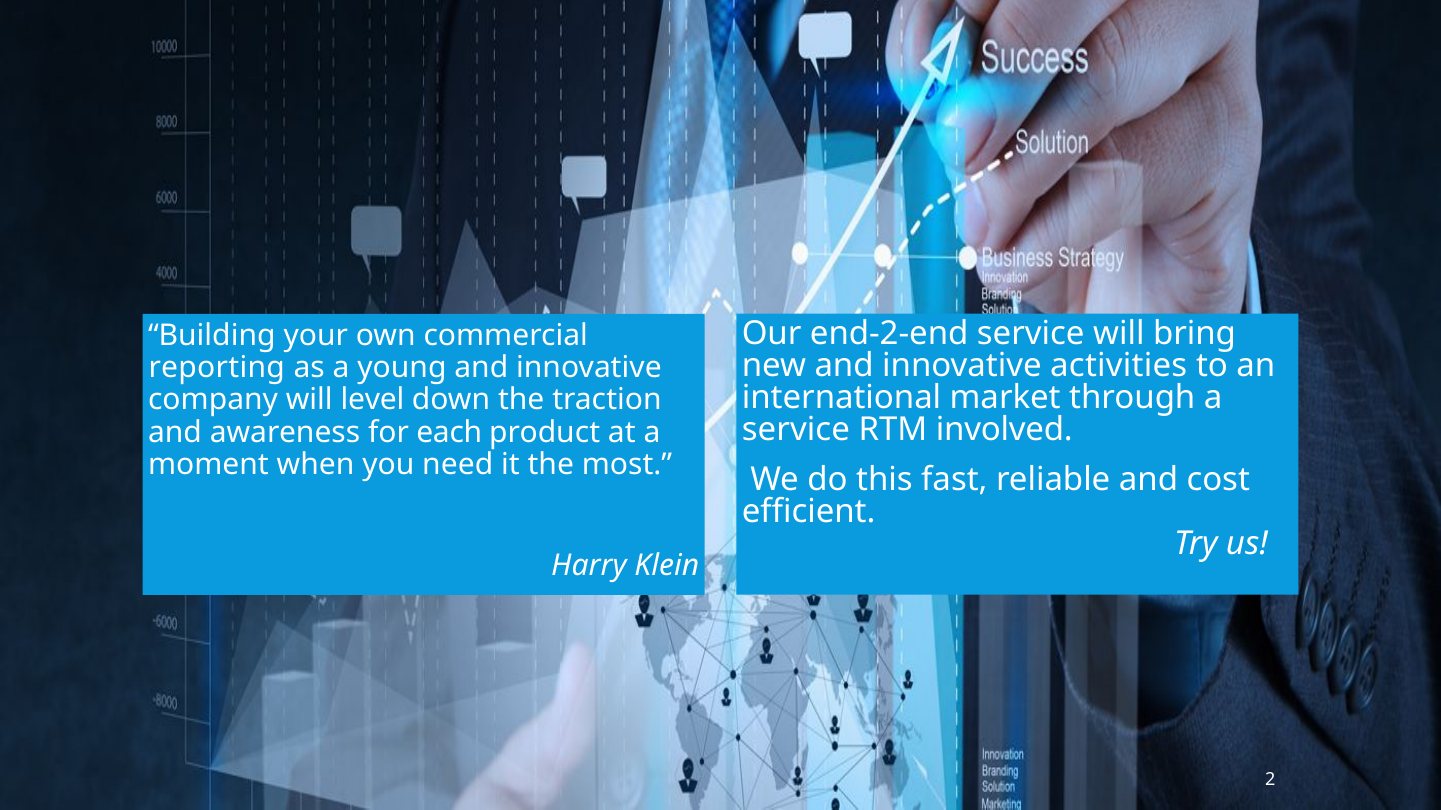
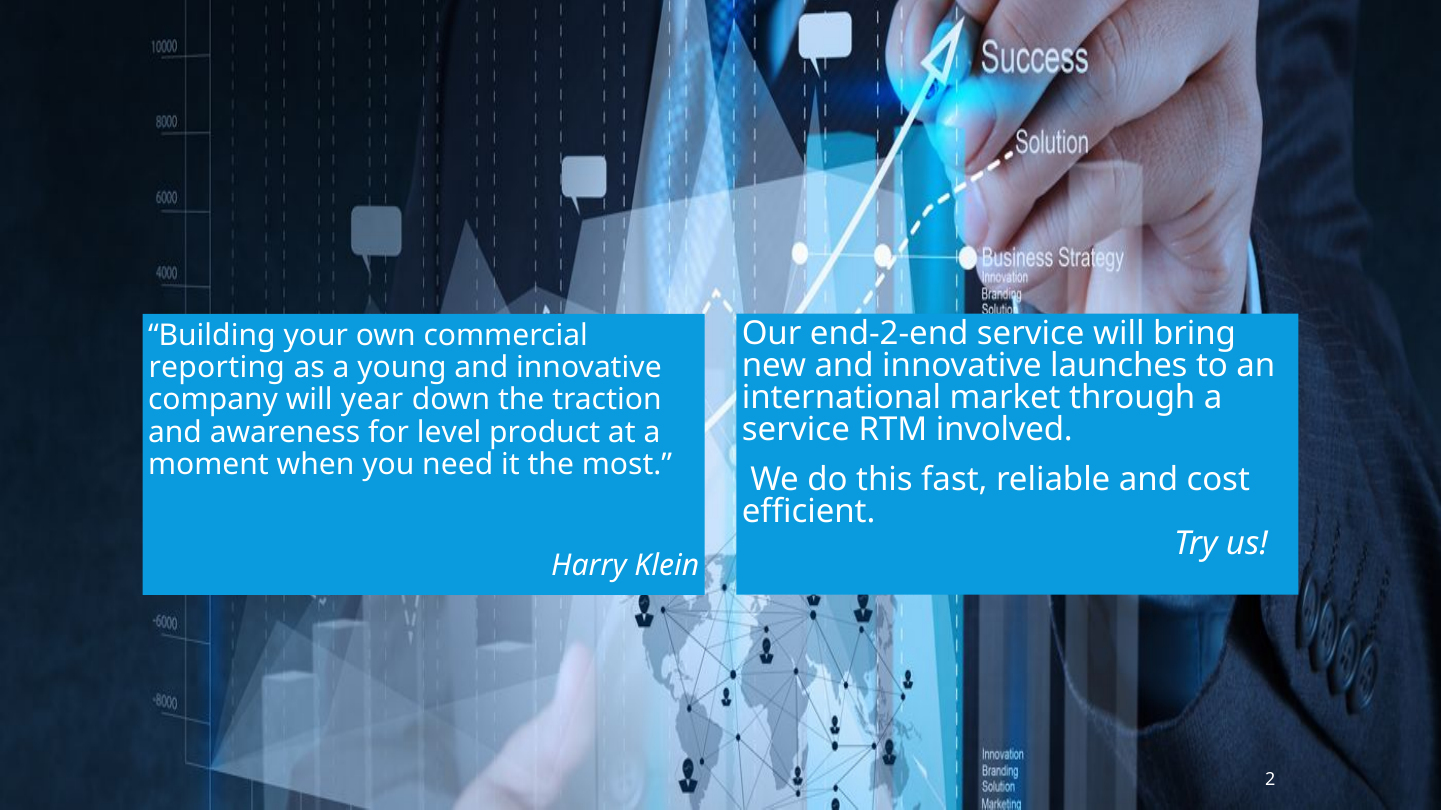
activities: activities -> launches (1119, 366)
level: level -> year (372, 400)
each: each -> level (449, 433)
